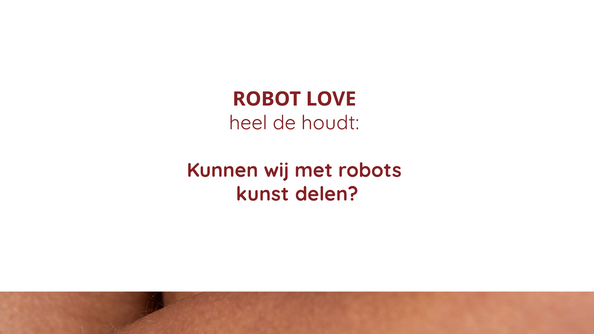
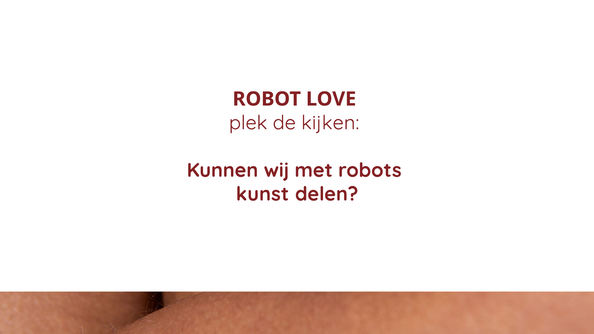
heel: heel -> plek (248, 123)
houdt: houdt -> kijken (330, 123)
